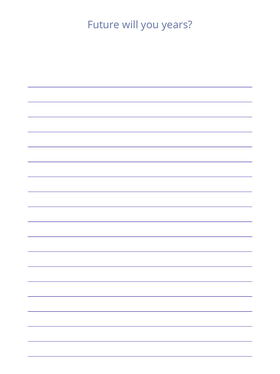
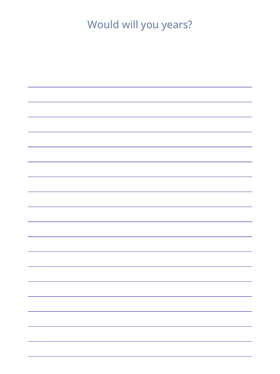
Future: Future -> Would (103, 25)
